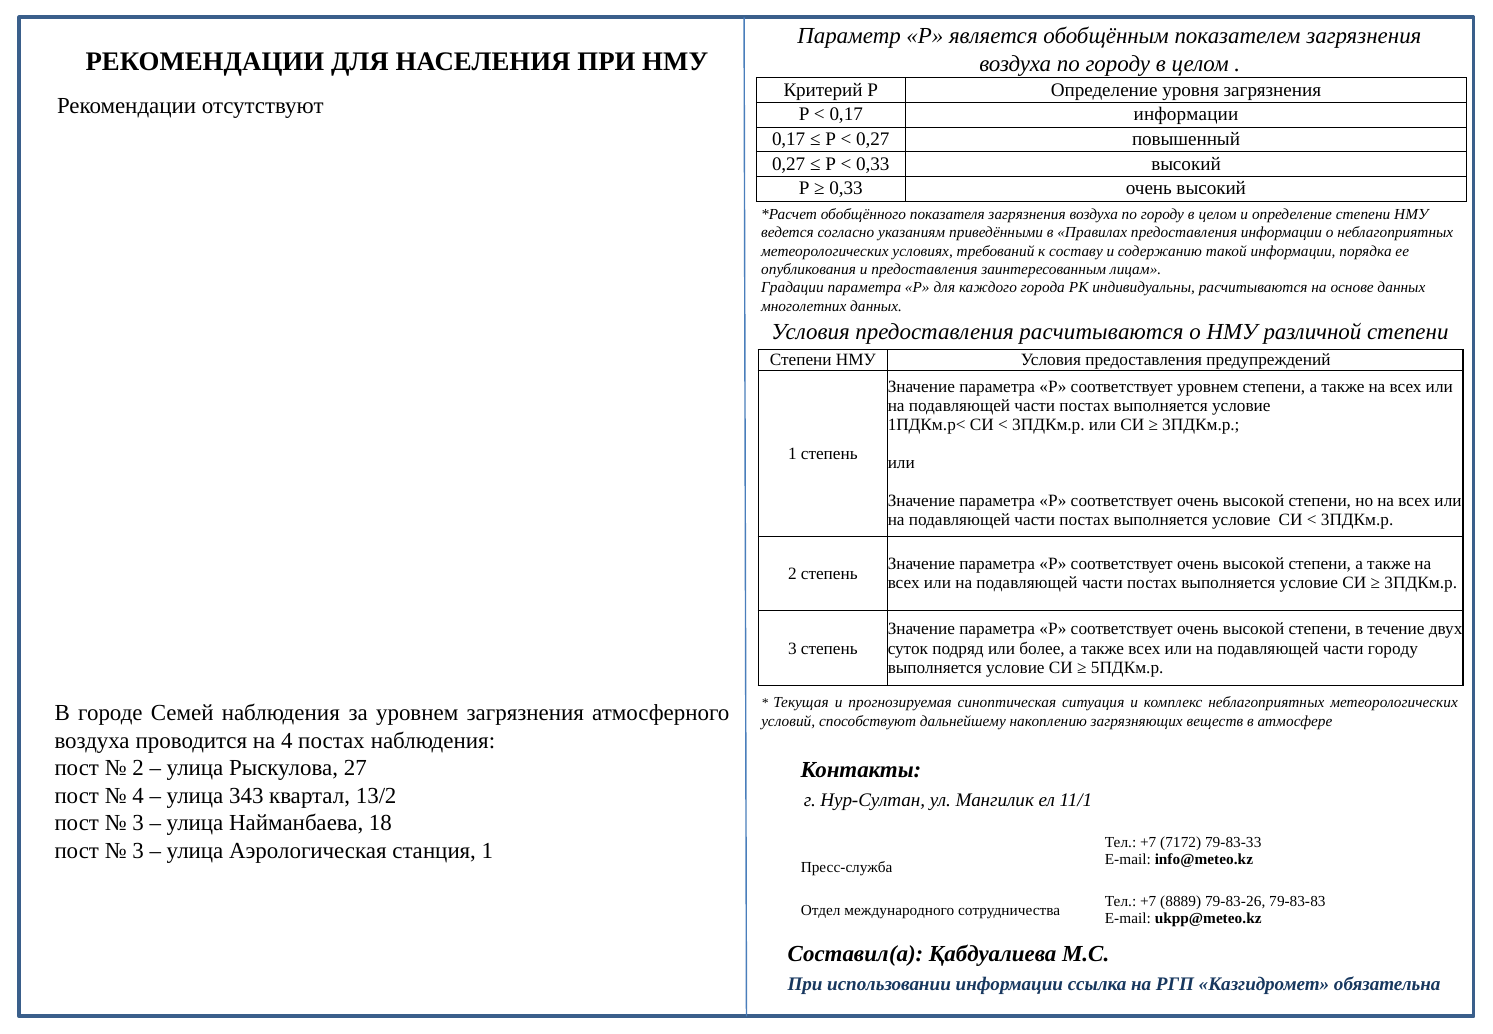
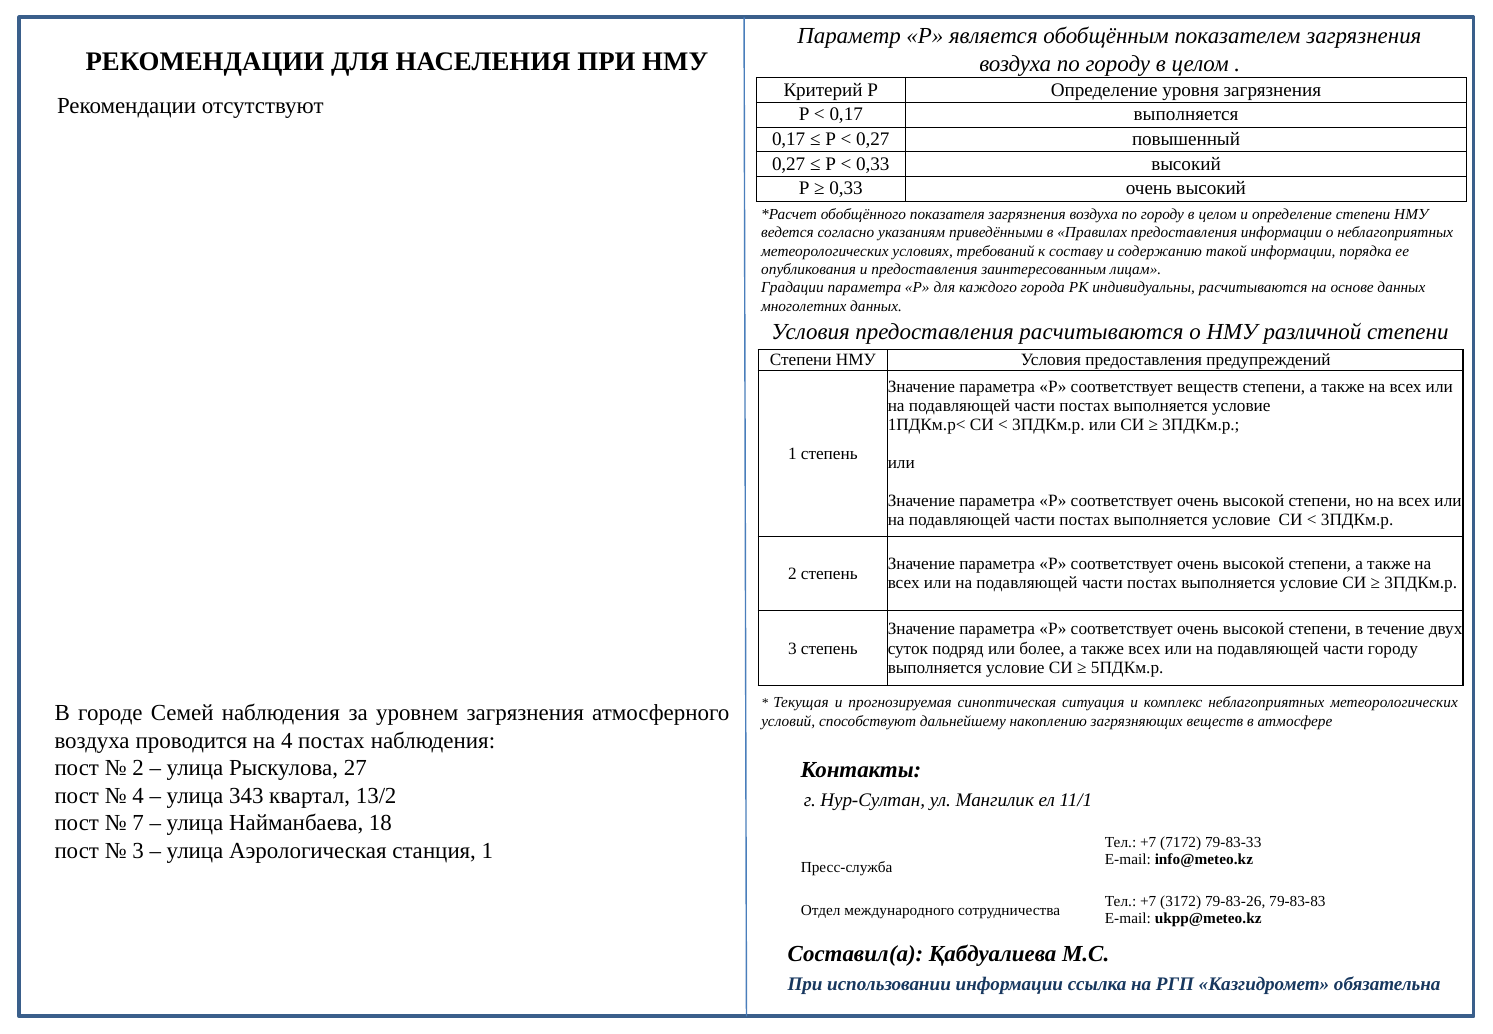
0,17 информации: информации -> выполняется (1186, 115)
соответствует уровнем: уровнем -> веществ (1208, 386)
3: 3 -> 7 (138, 823)
8889: 8889 -> 3172 (1181, 902)
